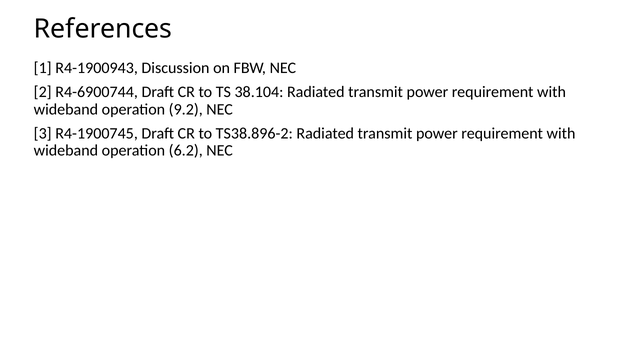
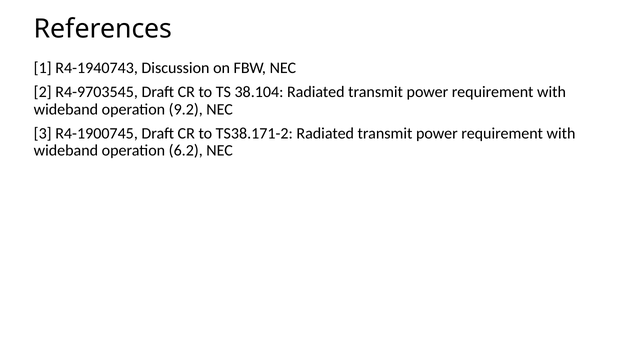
R4-1900943: R4-1900943 -> R4-1940743 (97, 68)
R4-6900744: R4-6900744 -> R4-9703545 (97, 92)
TS38.896-2: TS38.896-2 -> TS38.171-2 (254, 133)
